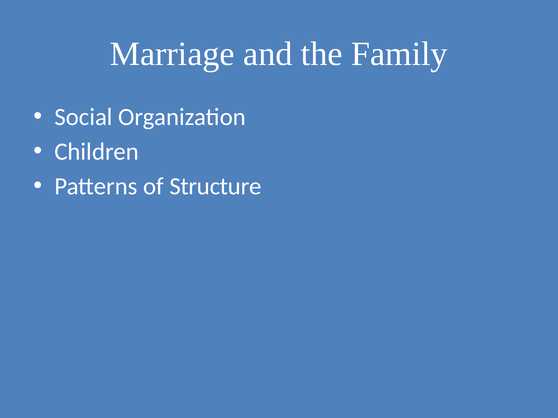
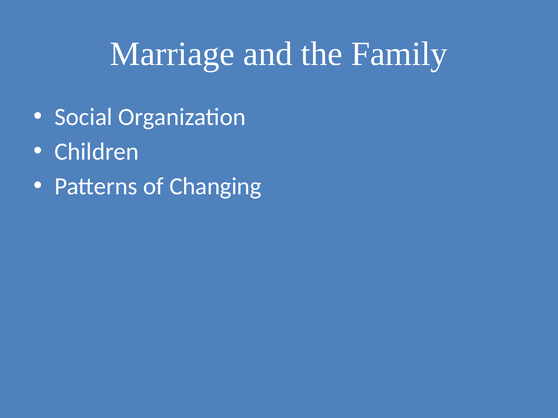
Structure: Structure -> Changing (215, 187)
